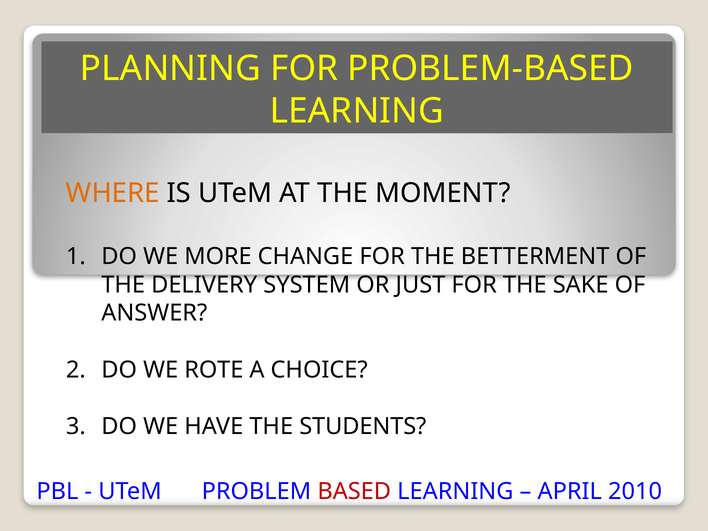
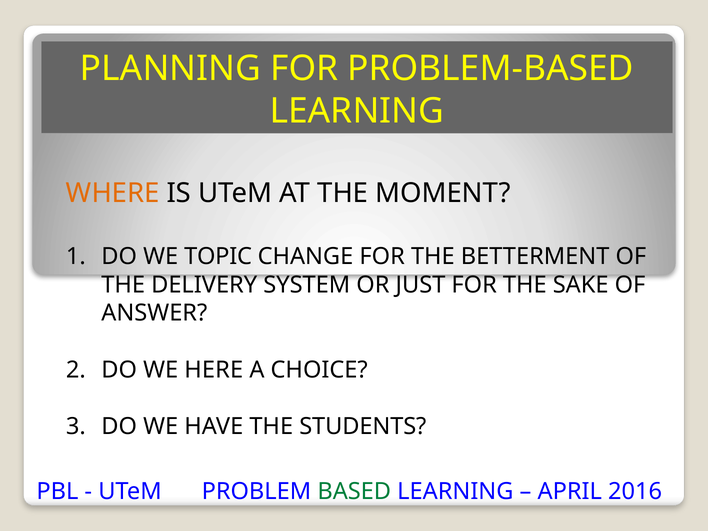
MORE: MORE -> TOPIC (218, 257)
ROTE: ROTE -> HERE (214, 370)
BASED colour: red -> green (354, 491)
2010: 2010 -> 2016 (635, 491)
